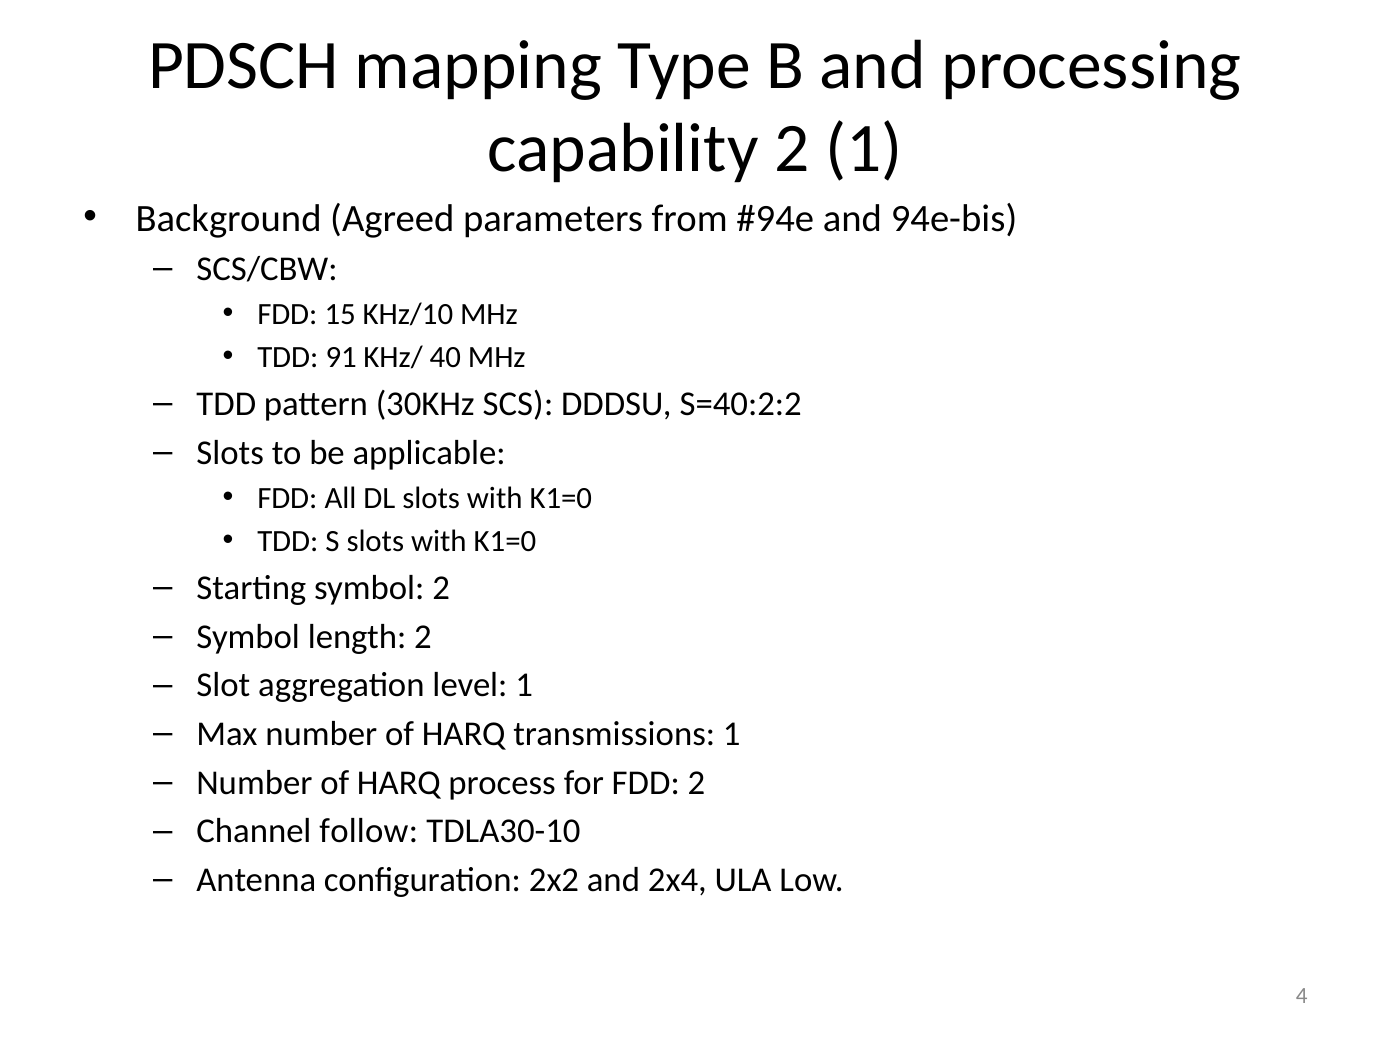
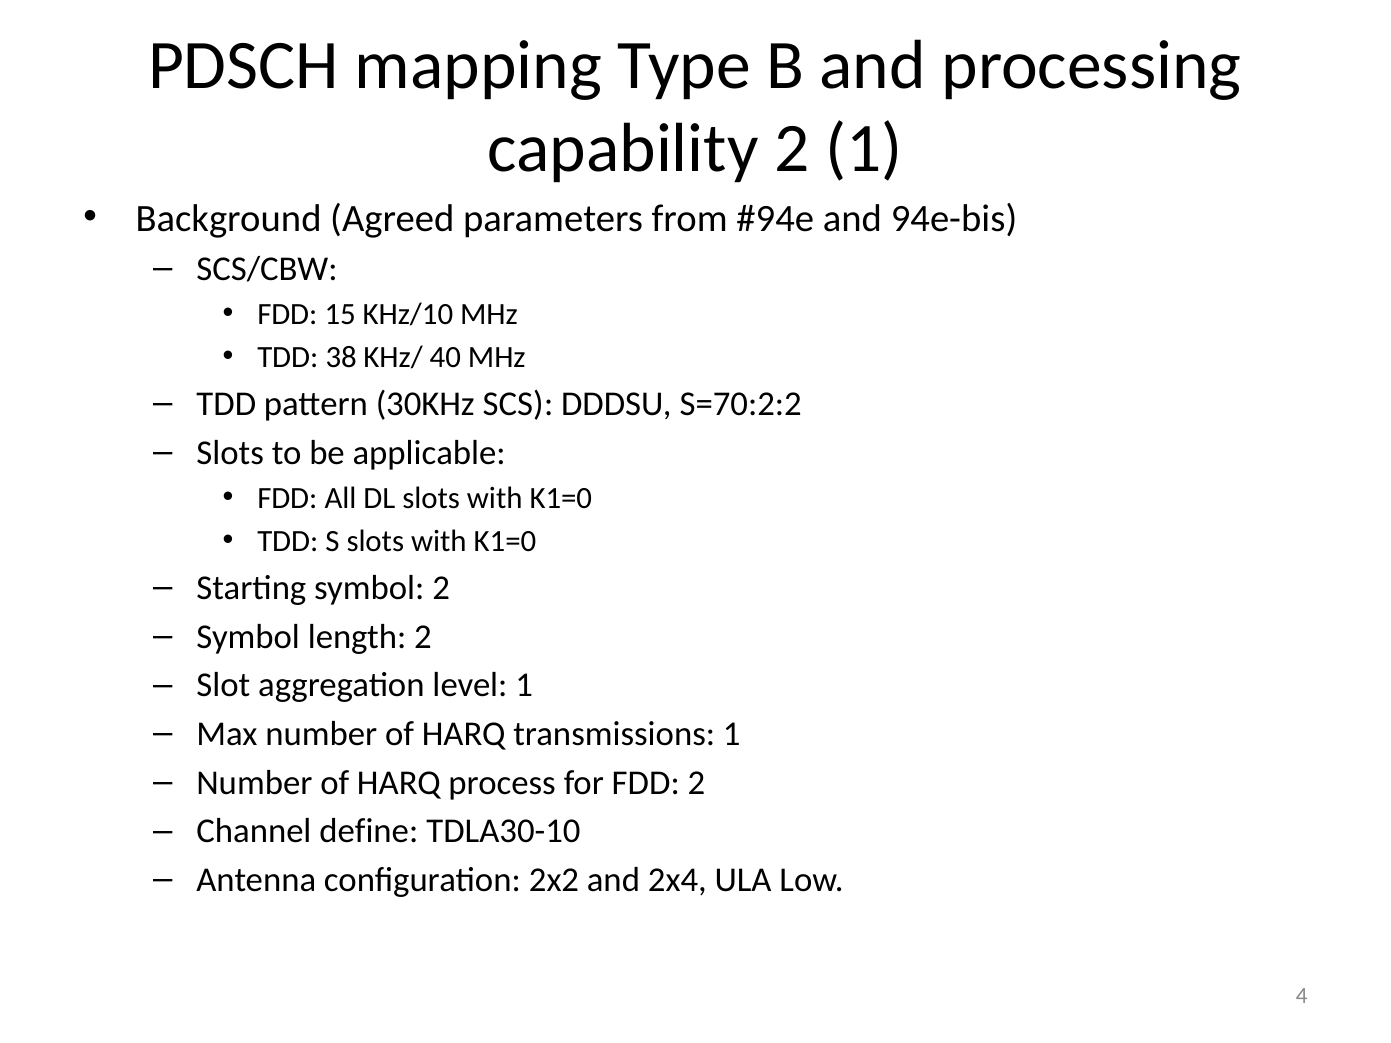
91: 91 -> 38 (341, 358)
S=40:2:2: S=40:2:2 -> S=70:2:2 (741, 404)
follow: follow -> define (369, 832)
